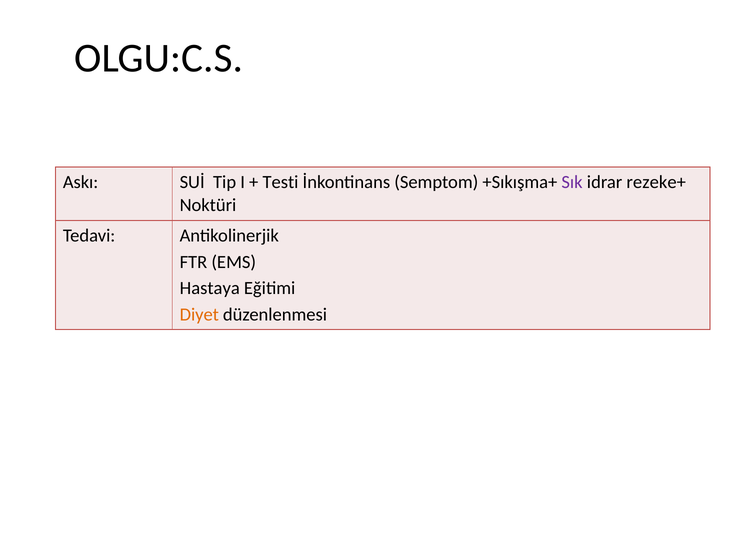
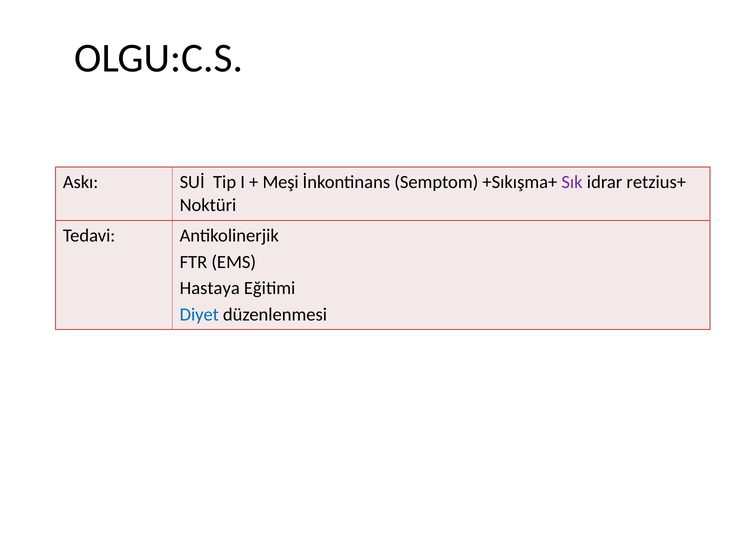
Testi: Testi -> Meşi (281, 183)
rezeke+: rezeke+ -> retzius+ (656, 183)
Diyet colour: orange -> blue (199, 315)
